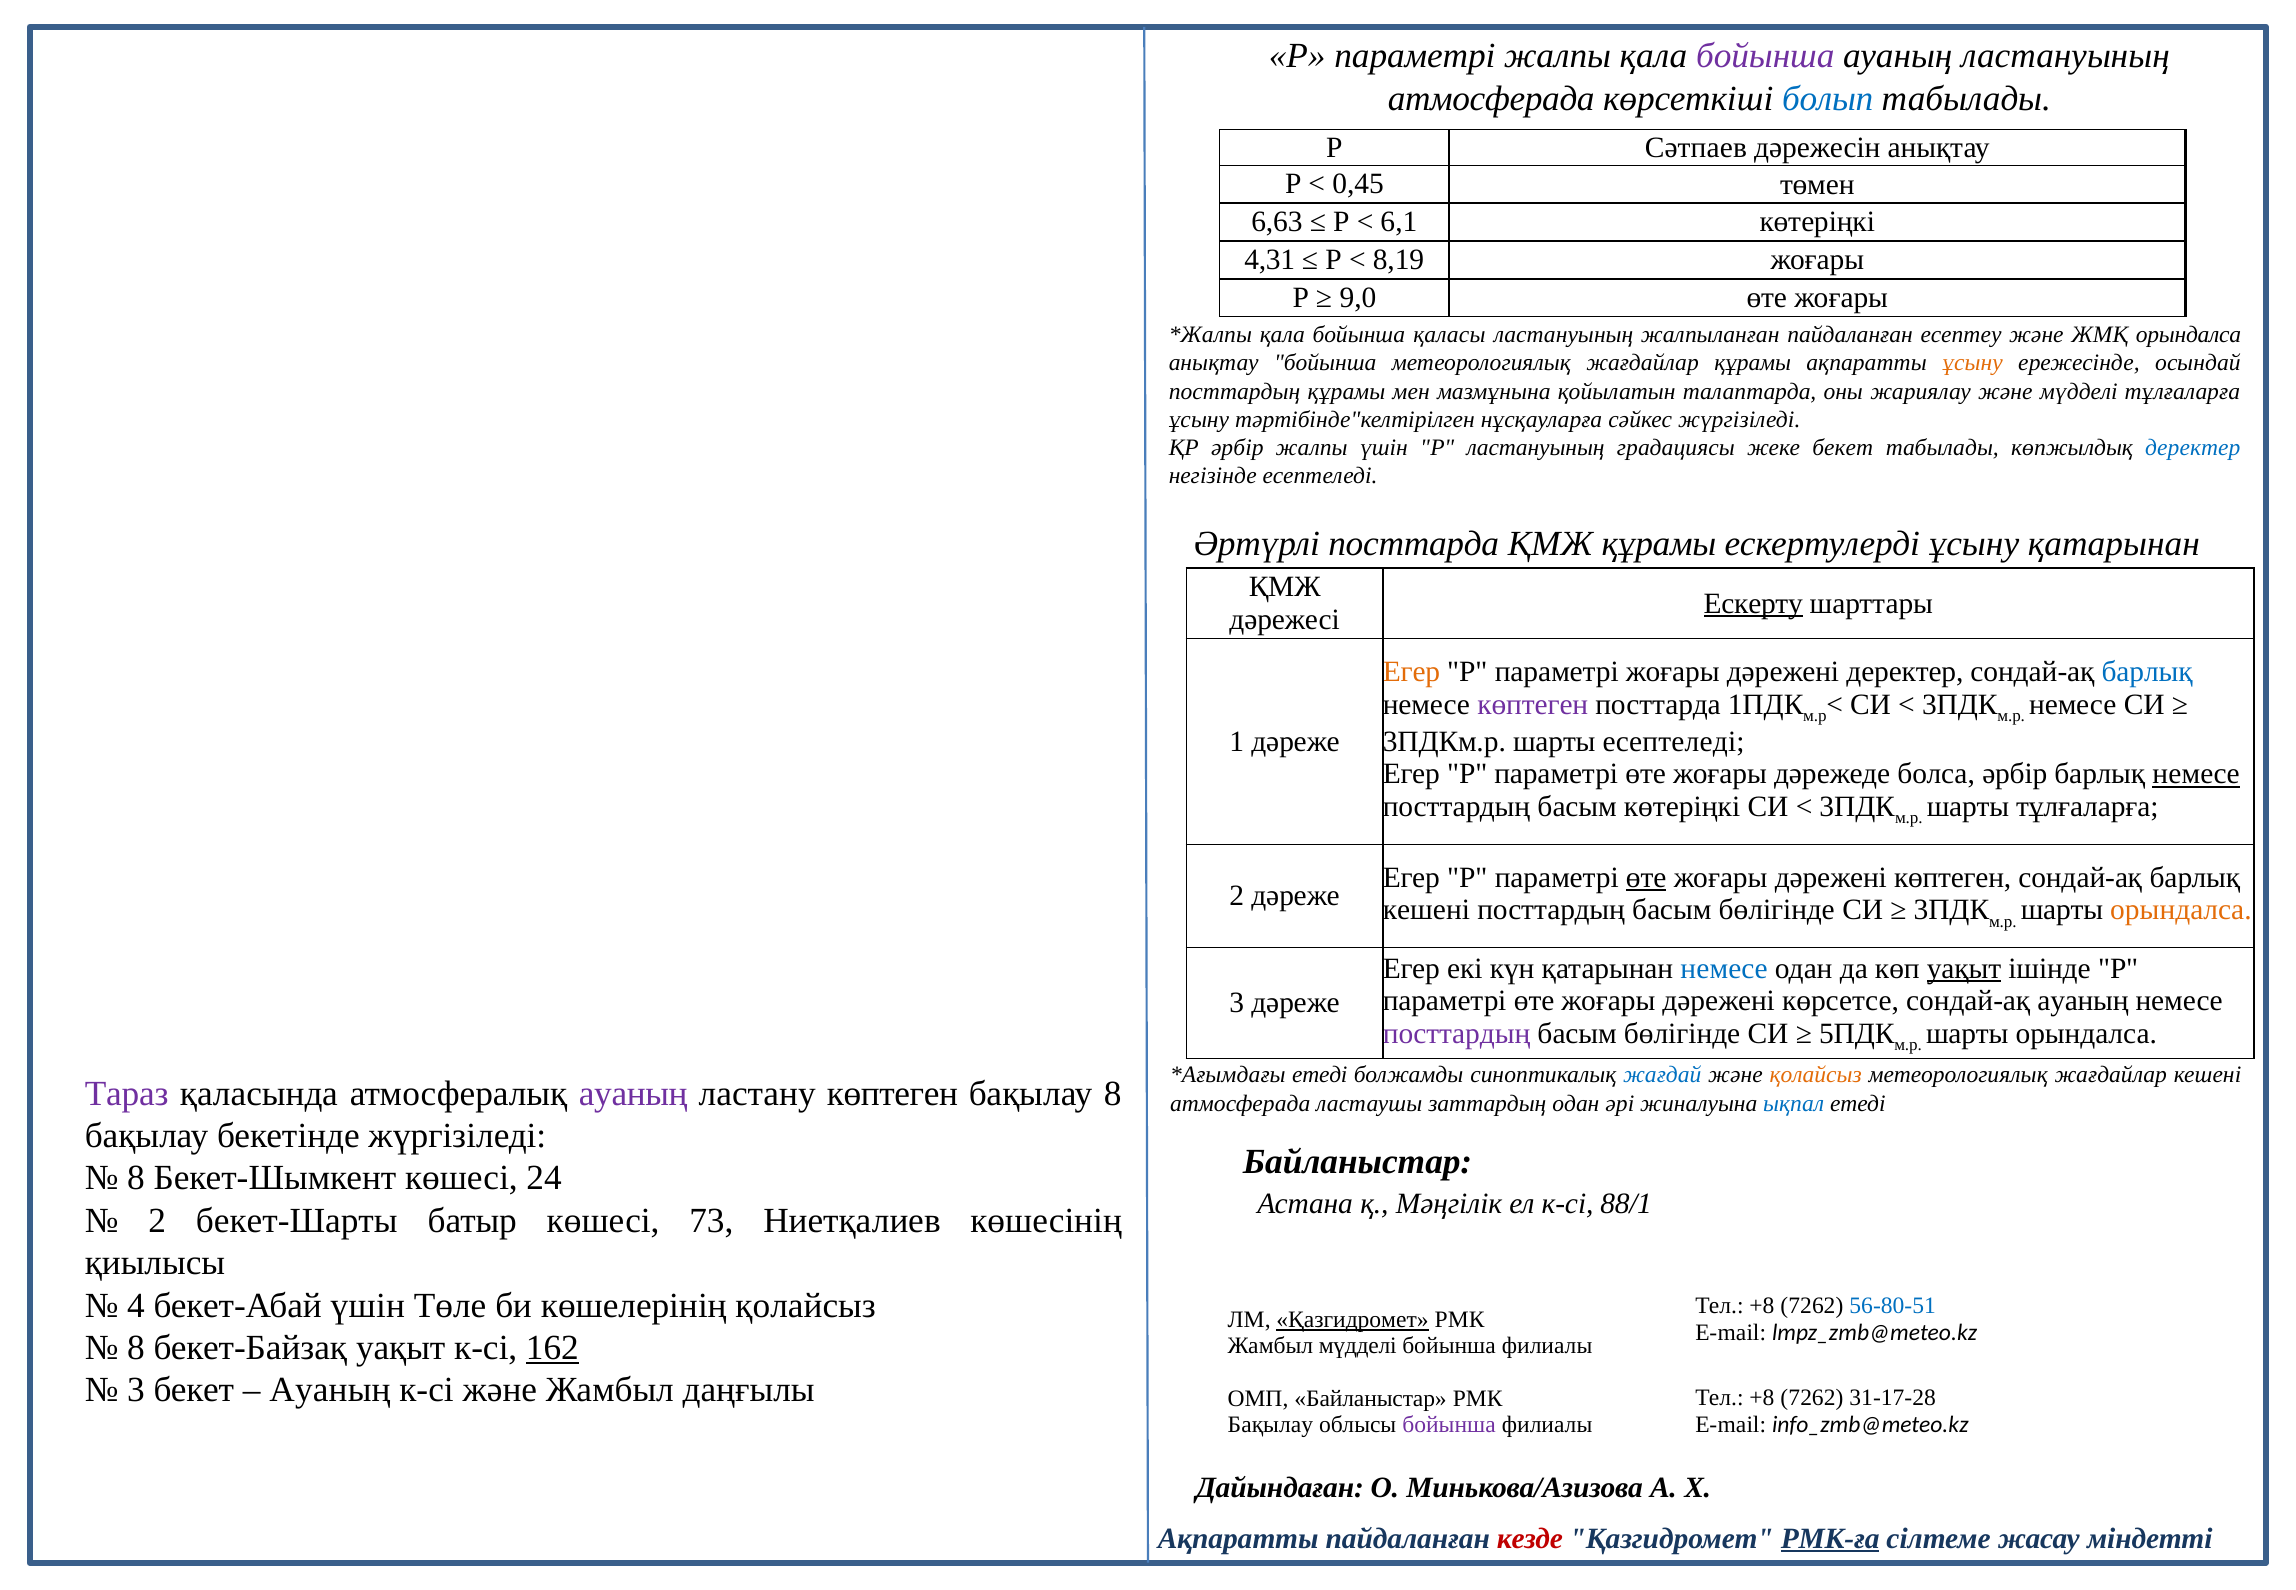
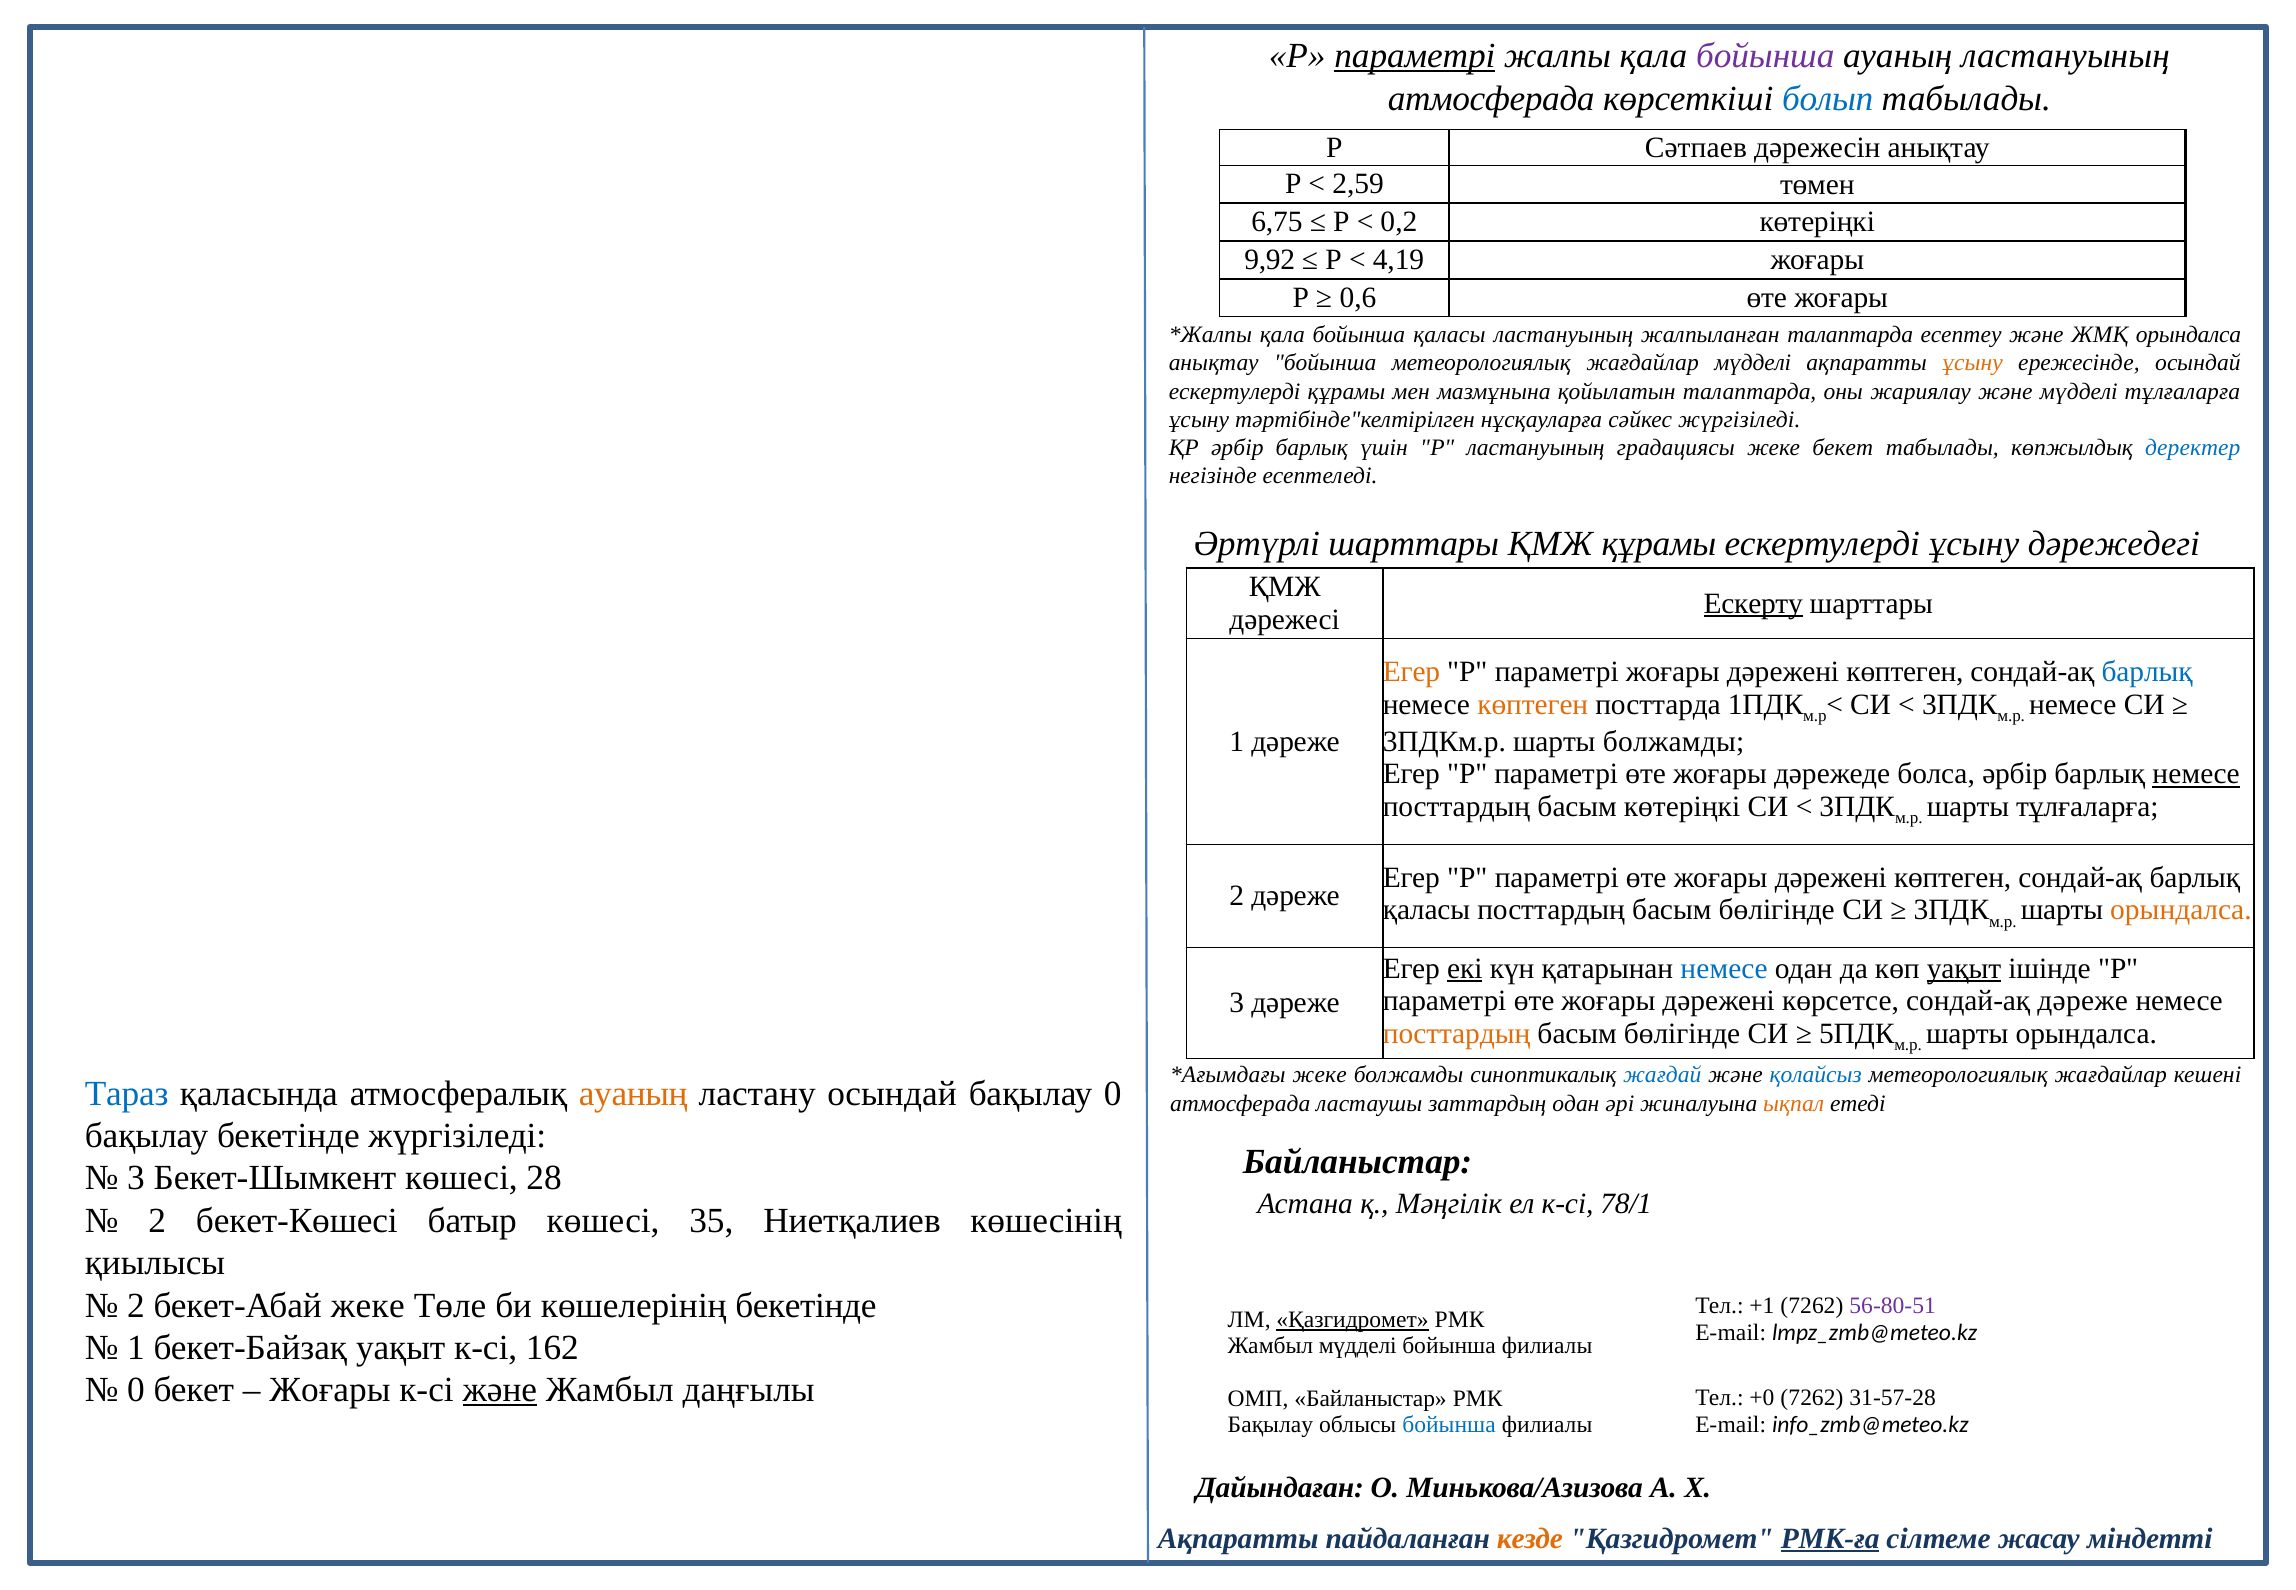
параметрі underline: none -> present (1415, 56)
0,45: 0,45 -> 2,59 (1358, 184)
6,63: 6,63 -> 6,75 (1277, 222)
6,1: 6,1 -> 0,2 (1399, 222)
4,31: 4,31 -> 9,92 (1270, 260)
8,19: 8,19 -> 4,19 (1398, 260)
9,0: 9,0 -> 0,6 (1358, 298)
жалпыланған пайдаланған: пайдаланған -> талаптарда (1850, 335)
жағдайлар құрамы: құрамы -> мүдделі (1753, 363)
посттардың: посттардың -> ескертулерді (1235, 391)
ҚР әрбір жалпы: жалпы -> барлық (1312, 448)
Әртүрлі посттарда: посттарда -> шарттары (1414, 544)
ұсыну қатарынан: қатарынан -> дәрежедегі (2114, 544)
параметрі жоғары дәрежені деректер: деректер -> көптеген (1905, 672)
көптеген colour: purple -> orange (1533, 704)
шарты есептеледі: есептеледі -> болжамды (1674, 742)
өте underline: present -> none (1646, 877)
кешені: кешені -> қаласы (1426, 910)
екі underline: none -> present (1465, 968)
сондай-ақ ауаның: ауаның -> дәреже (2083, 1001)
посттардың colour: purple -> orange (1457, 1033)
етеді: етеді -> жеке (1320, 1075)
қолайсыз colour: orange -> blue (1816, 1075)
Тараз colour: purple -> blue (127, 1093)
ауаның colour: purple -> orange (633, 1093)
ластану көптеген: көптеген -> осындай (892, 1093)
бақылау 8: 8 -> 0 (1113, 1093)
ықпал colour: blue -> orange (1794, 1103)
8: 8 -> 3 (136, 1178)
24: 24 -> 28 (544, 1178)
88/1: 88/1 -> 78/1 (1626, 1204)
бекет-Шарты: бекет-Шарты -> бекет-Көшесі (297, 1220)
73: 73 -> 35 (711, 1220)
4: 4 -> 2 (136, 1305)
бекет-Абай үшін: үшін -> жеке (368, 1305)
көшелерінің қолайсыз: қолайсыз -> бекетінде (806, 1305)
+8: +8 -> +1 (1762, 1305)
56-80-51 colour: blue -> purple (1893, 1305)
8: 8 -> 1 (136, 1347)
162 underline: present -> none (552, 1347)
3: 3 -> 0 (136, 1390)
Ауаның: Ауаның -> Жоғары (330, 1390)
және underline: none -> present (500, 1390)
+8: +8 -> +0 (1762, 1397)
31-17-28: 31-17-28 -> 31-57-28 (1893, 1397)
бойынша colour: purple -> blue (1449, 1424)
кезде colour: red -> orange (1530, 1538)
